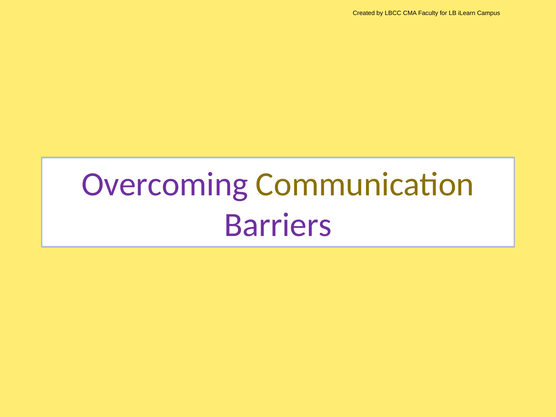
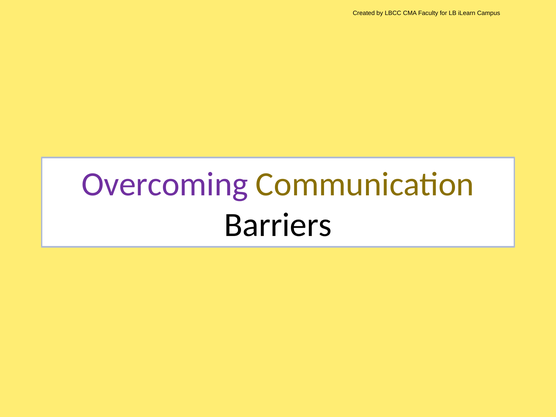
Barriers colour: purple -> black (278, 225)
